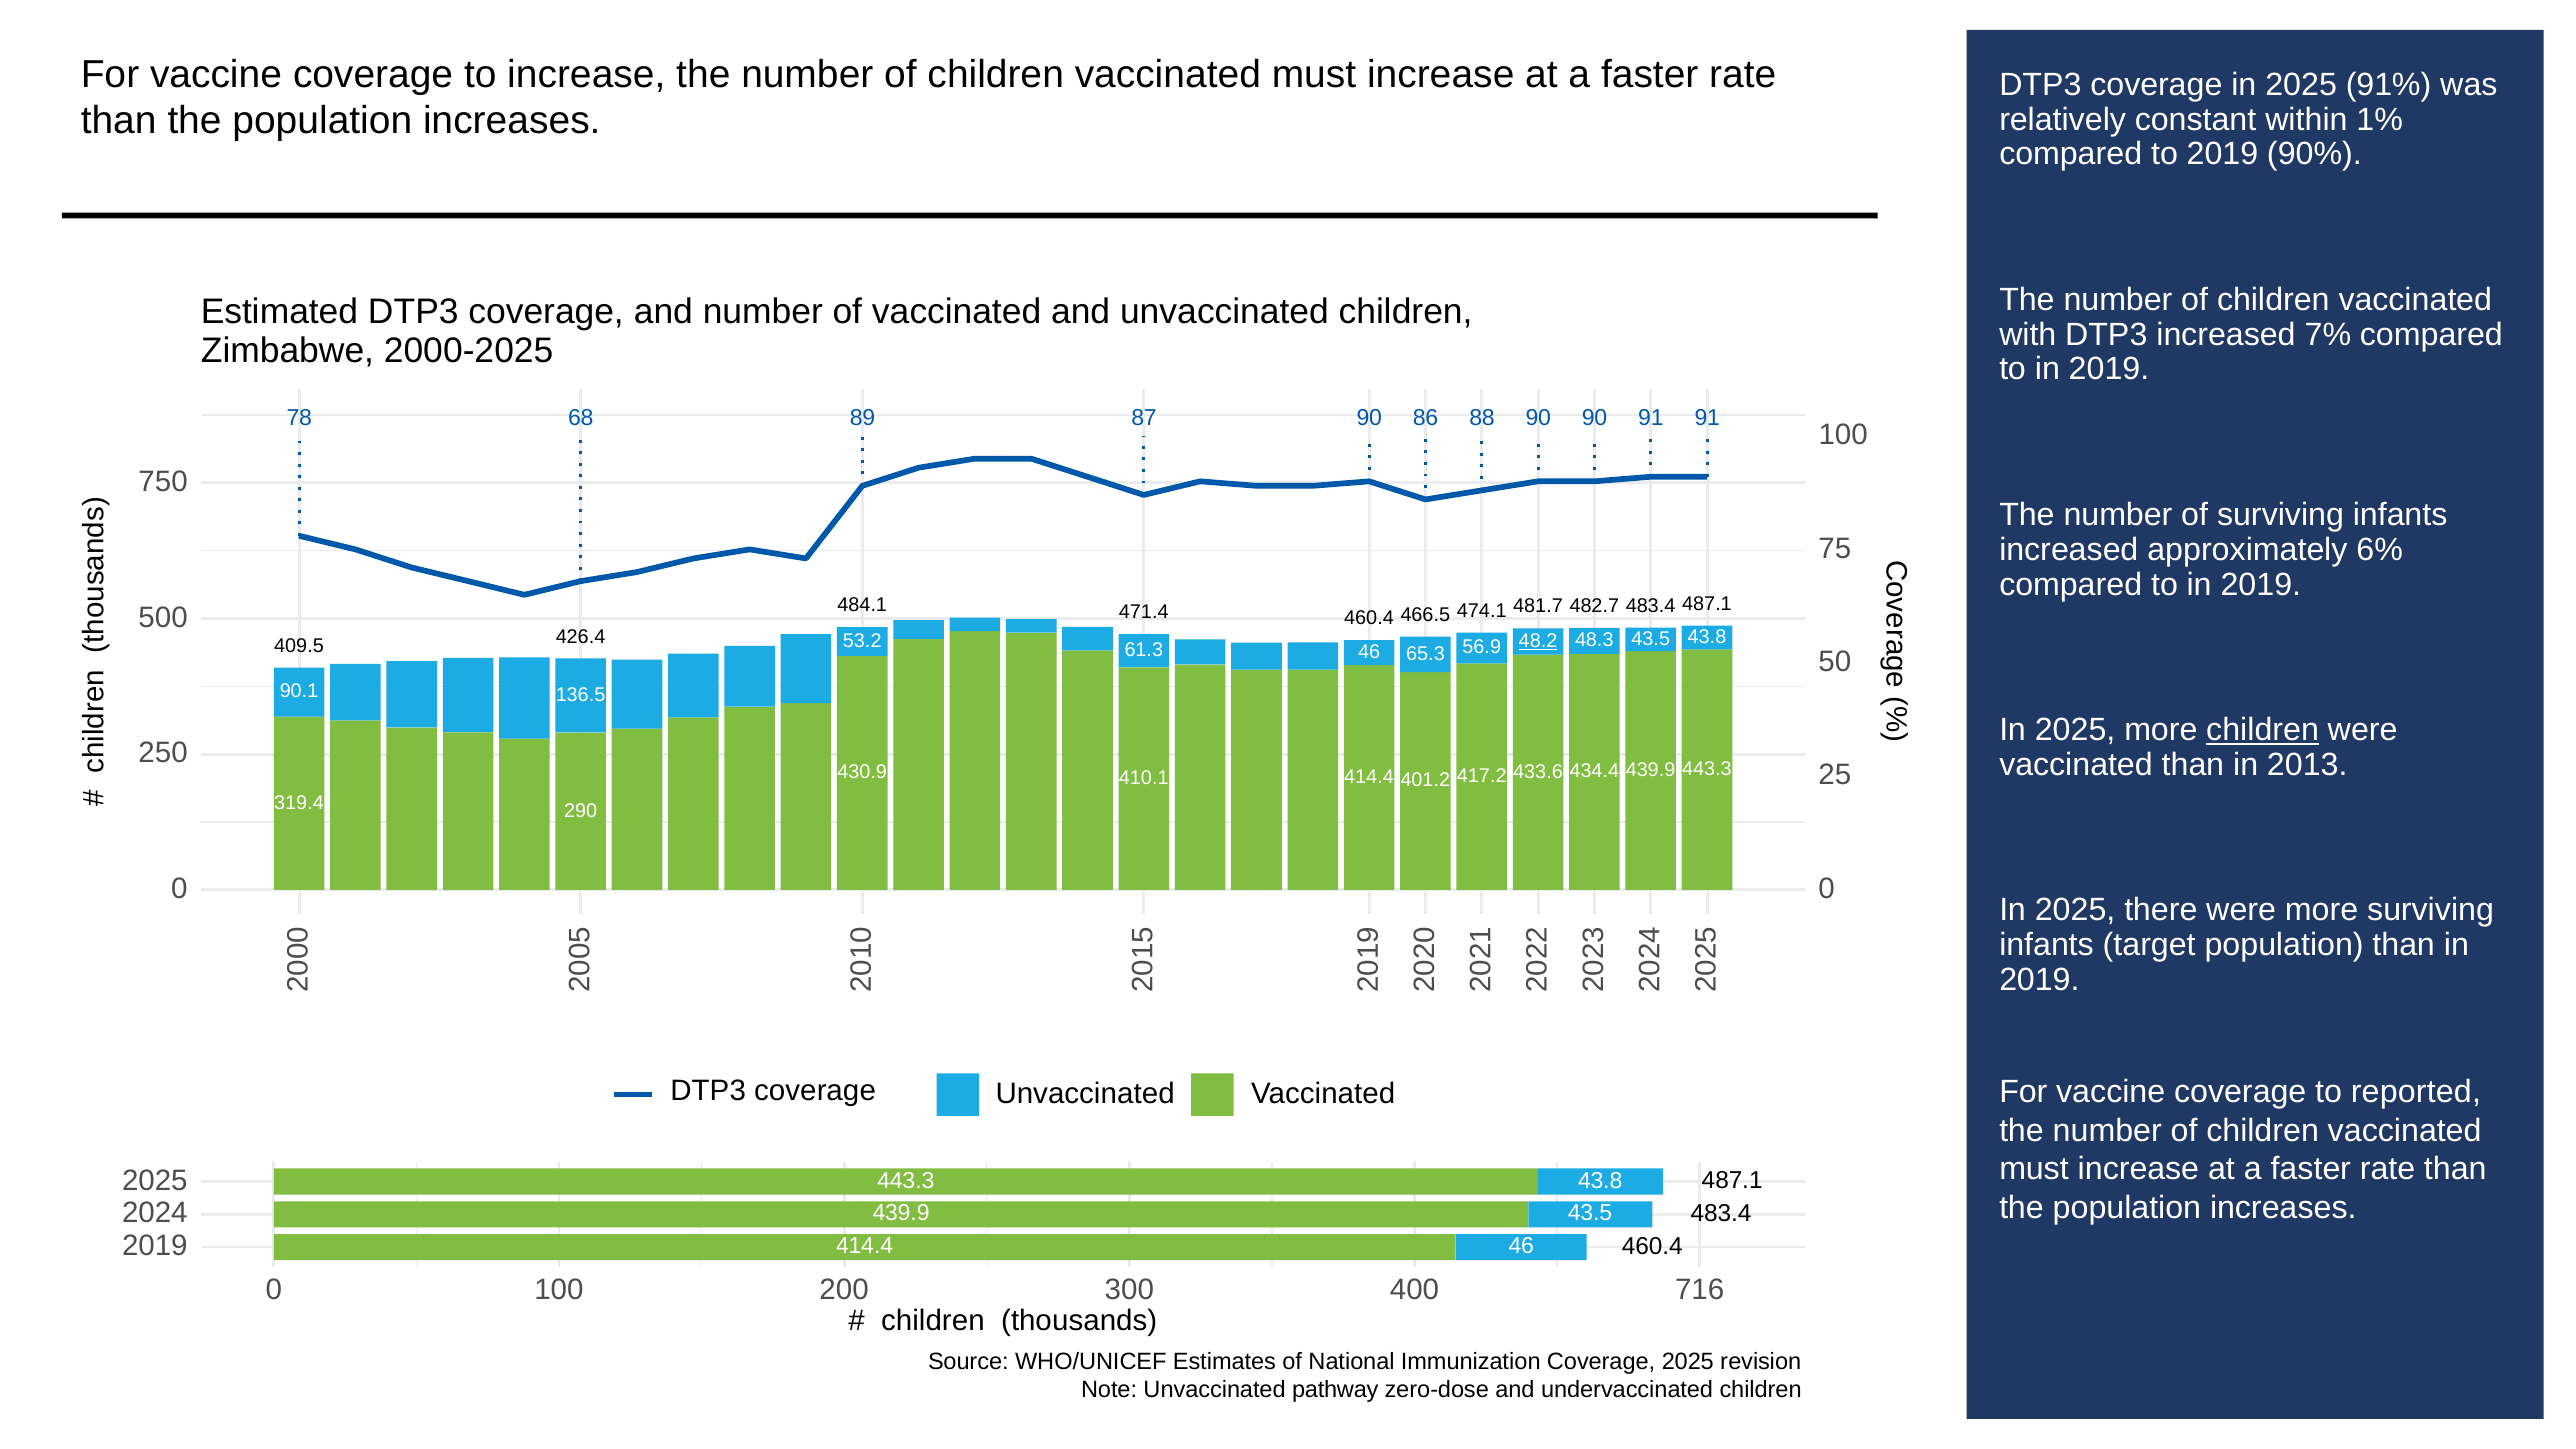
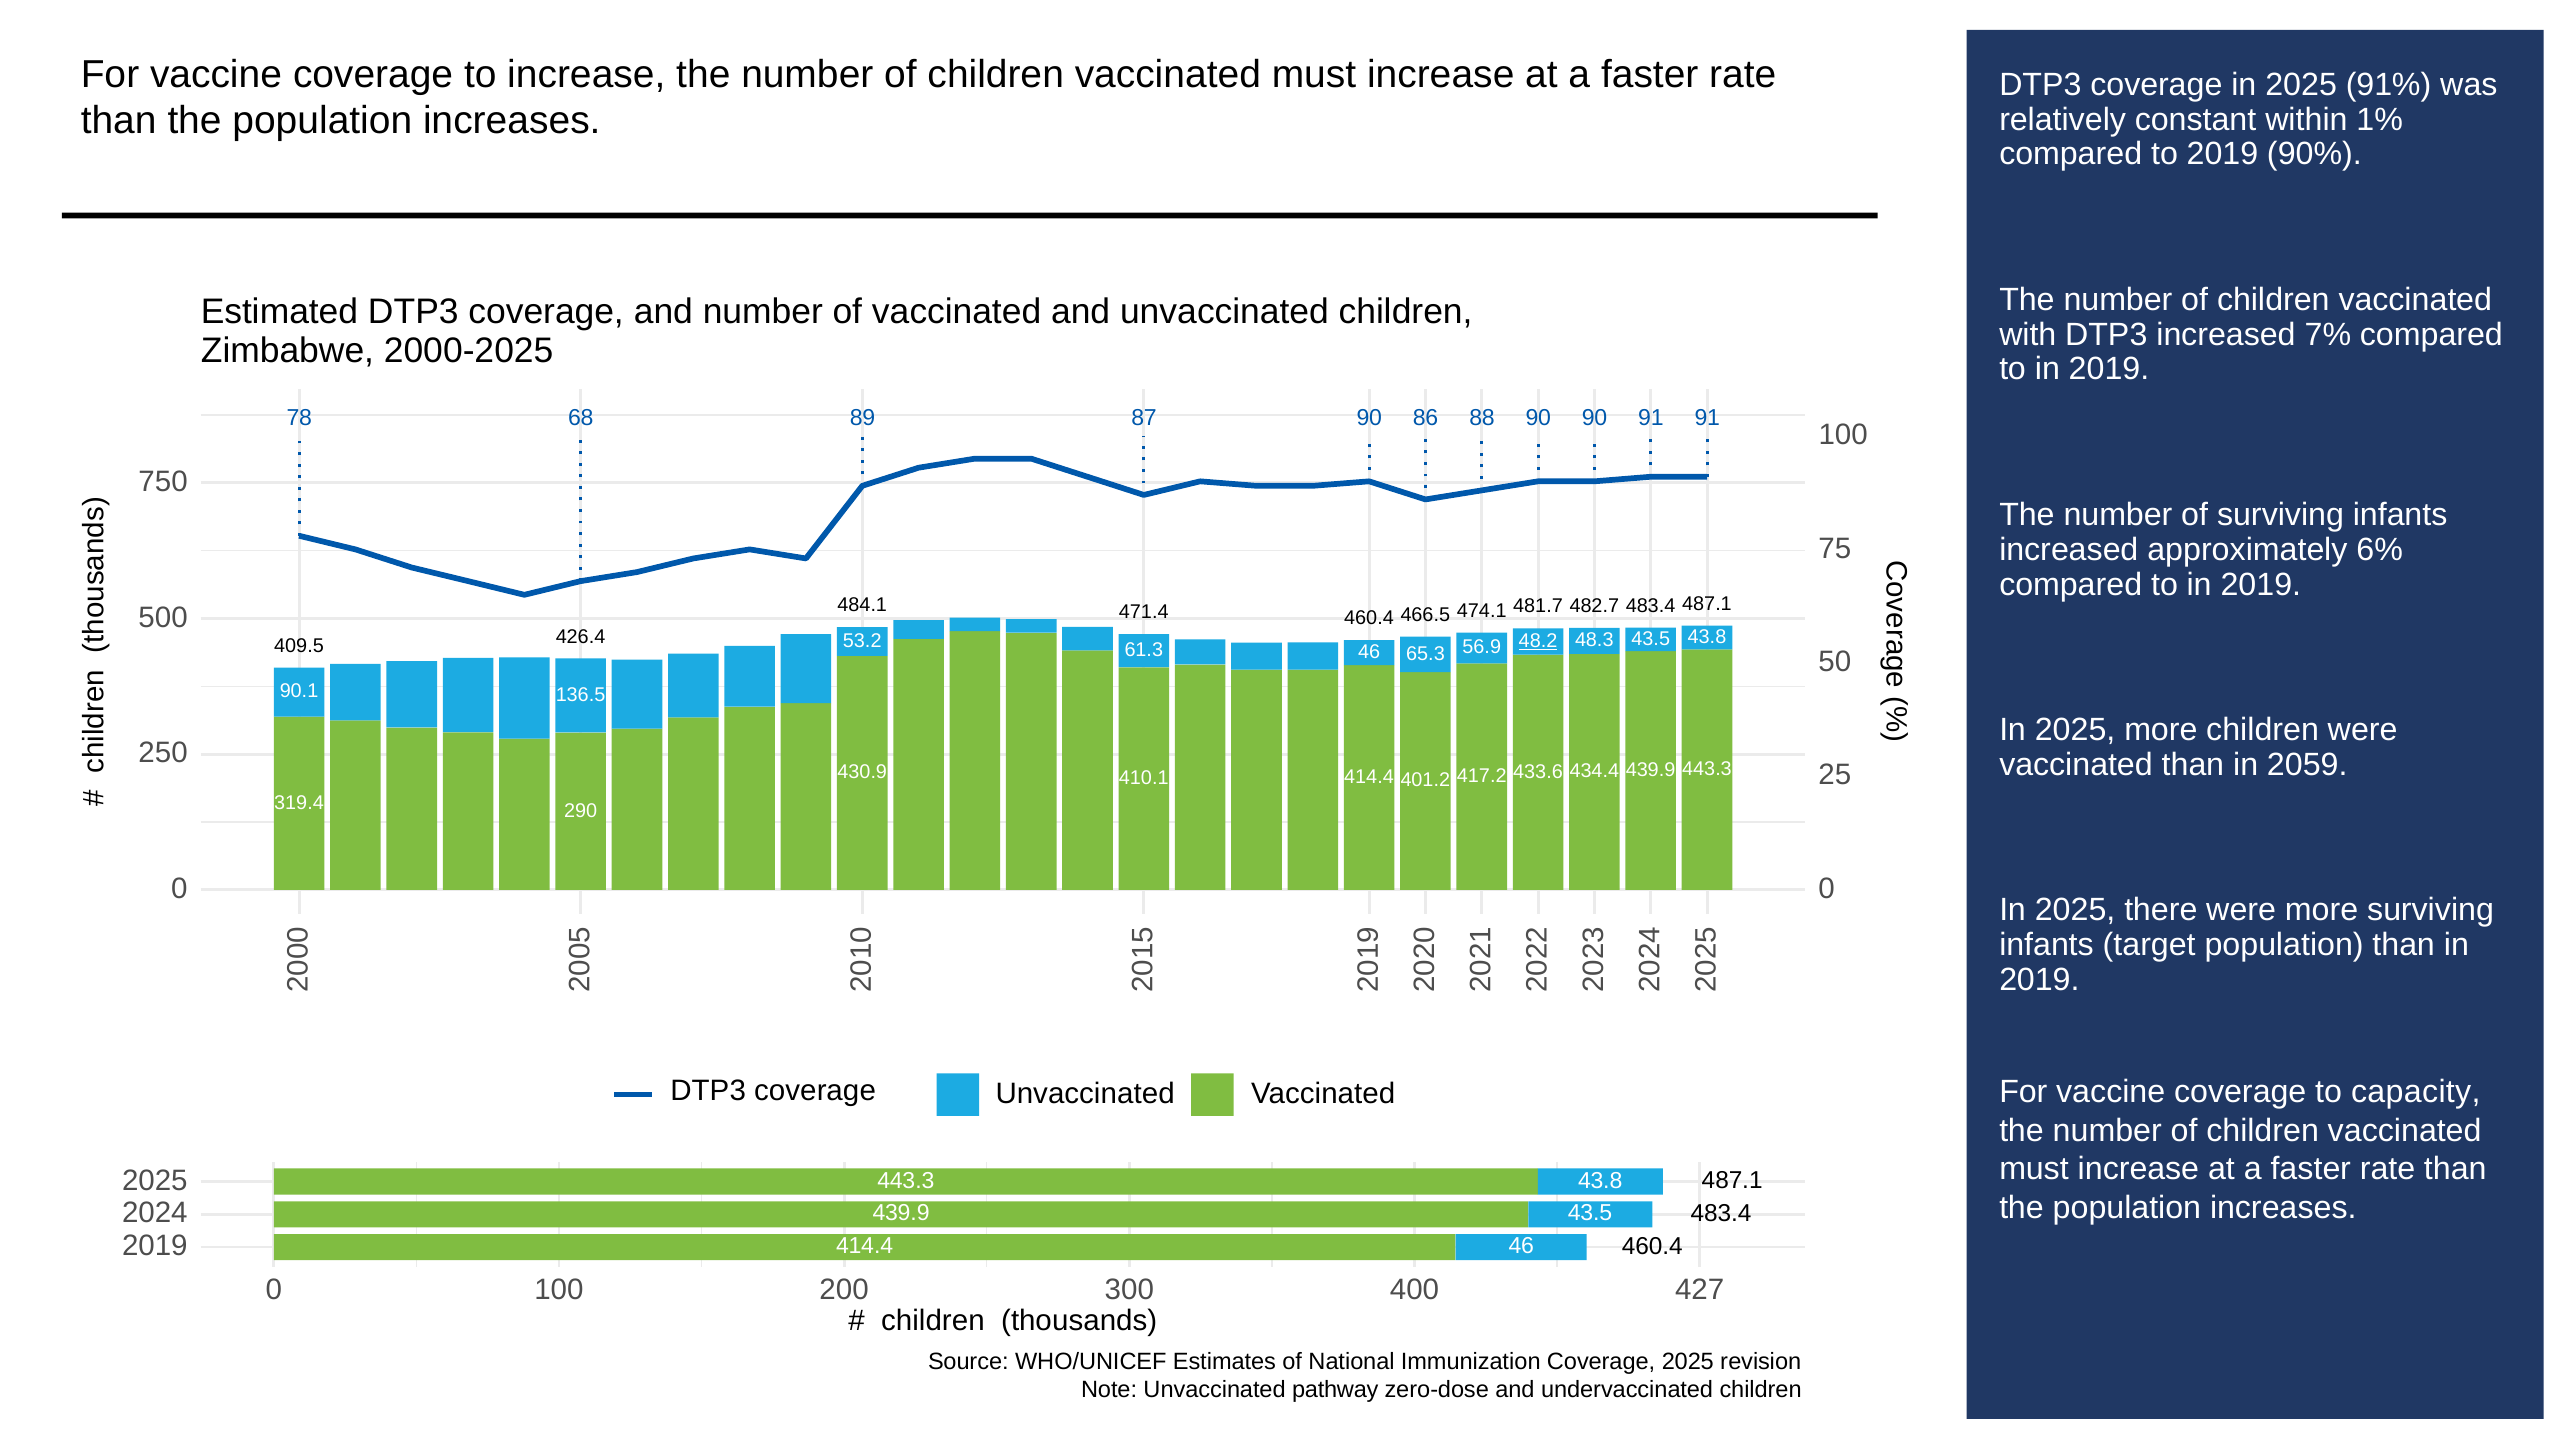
children underline: present -> none (2263, 730)
2013: 2013 -> 2059 (2307, 765)
reported: reported -> capacity (2416, 1092)
716: 716 -> 427 (1700, 1289)
